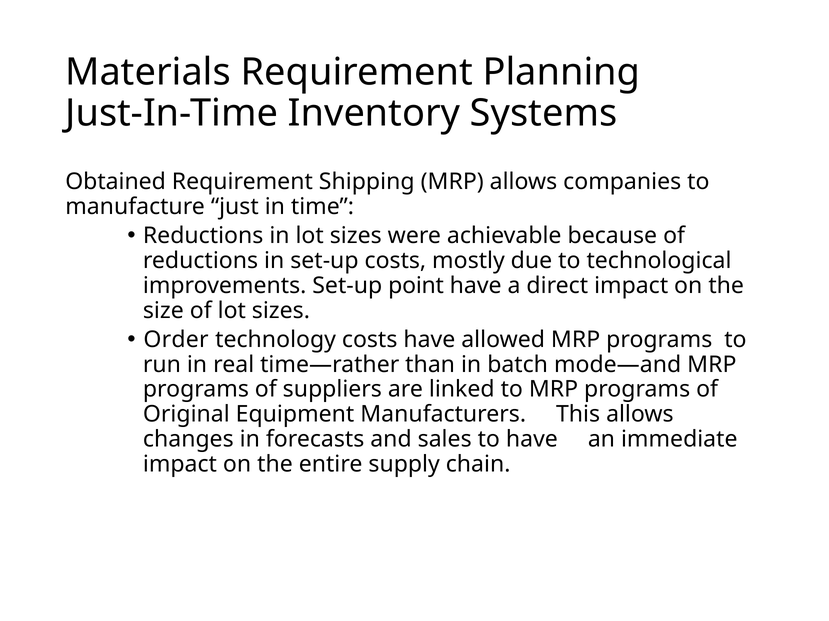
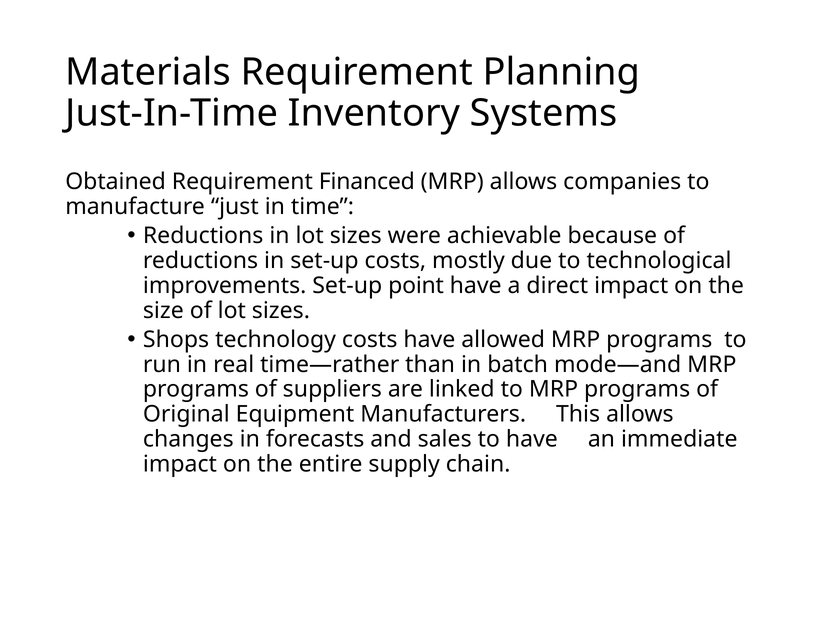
Shipping: Shipping -> Financed (367, 182)
Order: Order -> Shops (176, 340)
